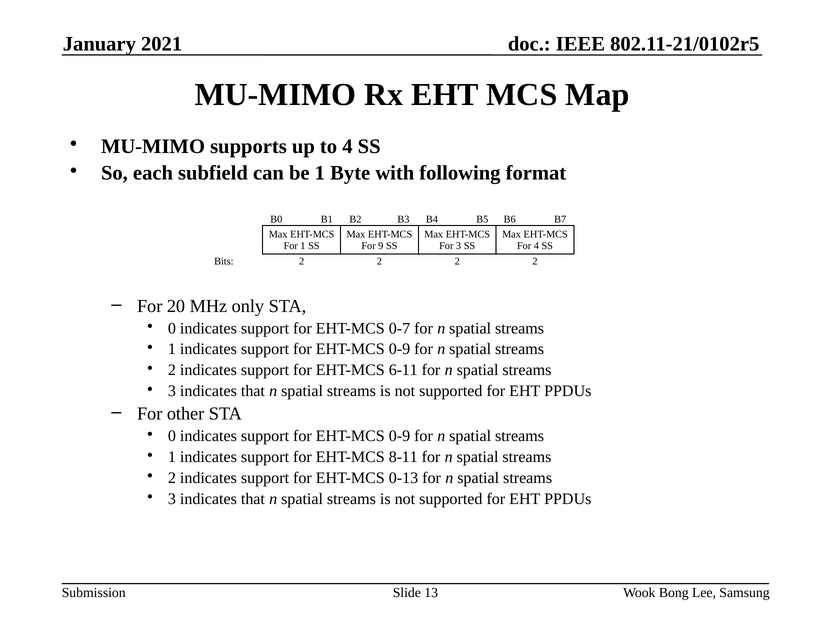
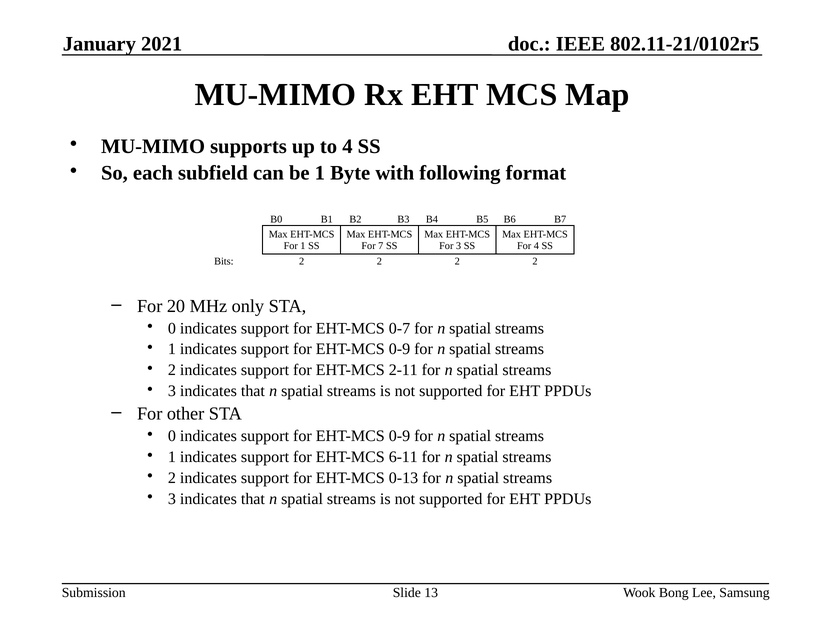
9: 9 -> 7 (381, 246)
6-11: 6-11 -> 2-11 (403, 370)
8-11: 8-11 -> 6-11 (403, 457)
